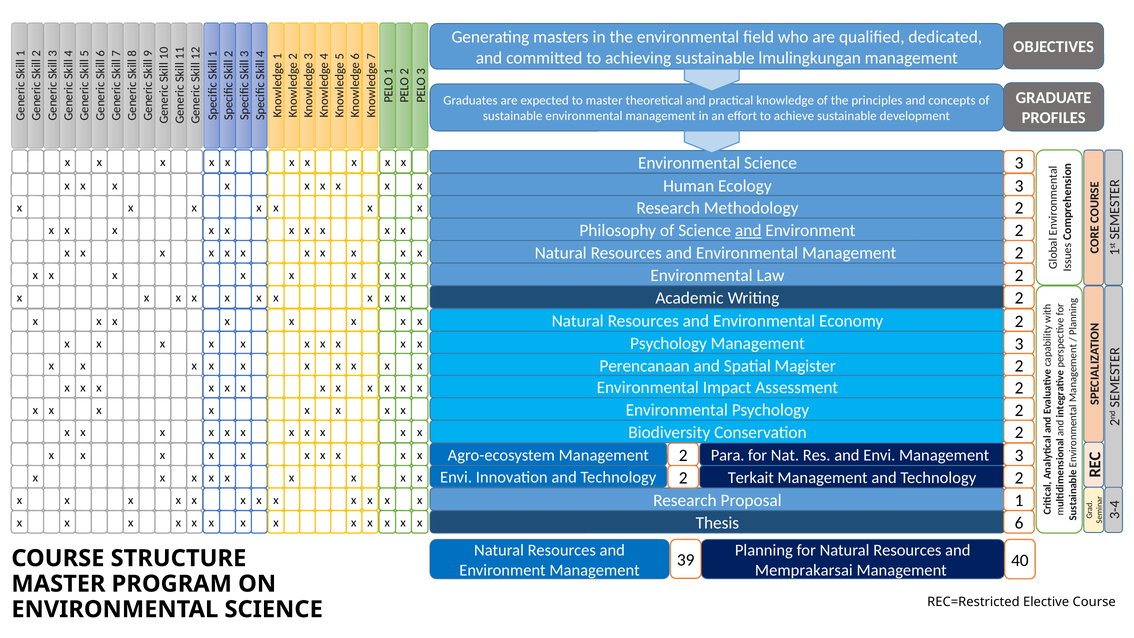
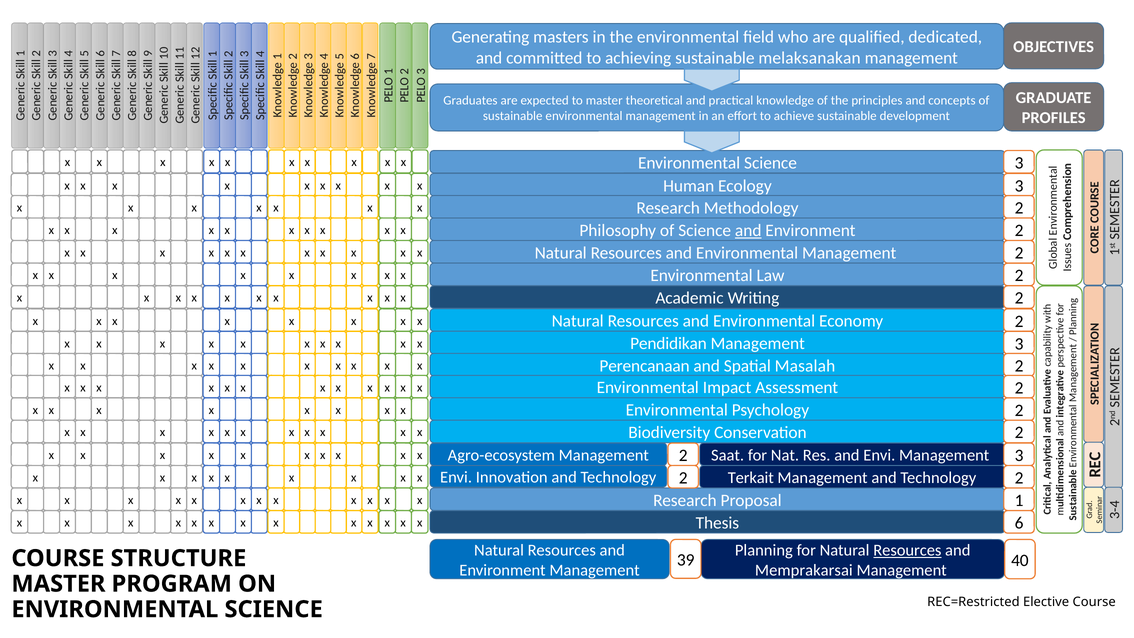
lmulingkungan: lmulingkungan -> melaksanakan (810, 58)
Psychology: Psychology -> Pendidikan (669, 344)
Magister: Magister -> Masalah (805, 366)
Para: Para -> Saat (728, 455)
Resources underline: none -> present (907, 550)
